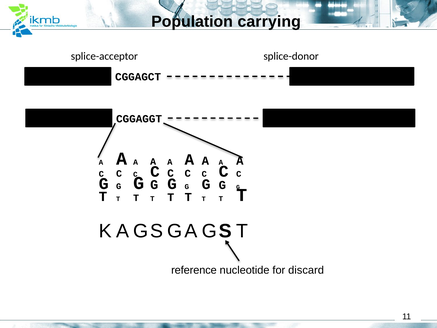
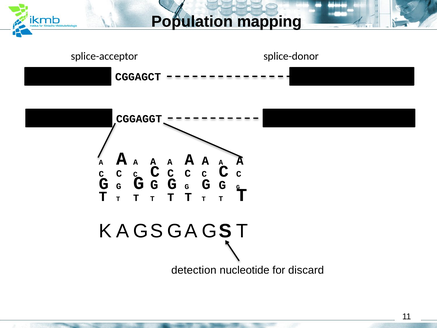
carrying: carrying -> mapping (269, 22)
reference: reference -> detection (194, 270)
